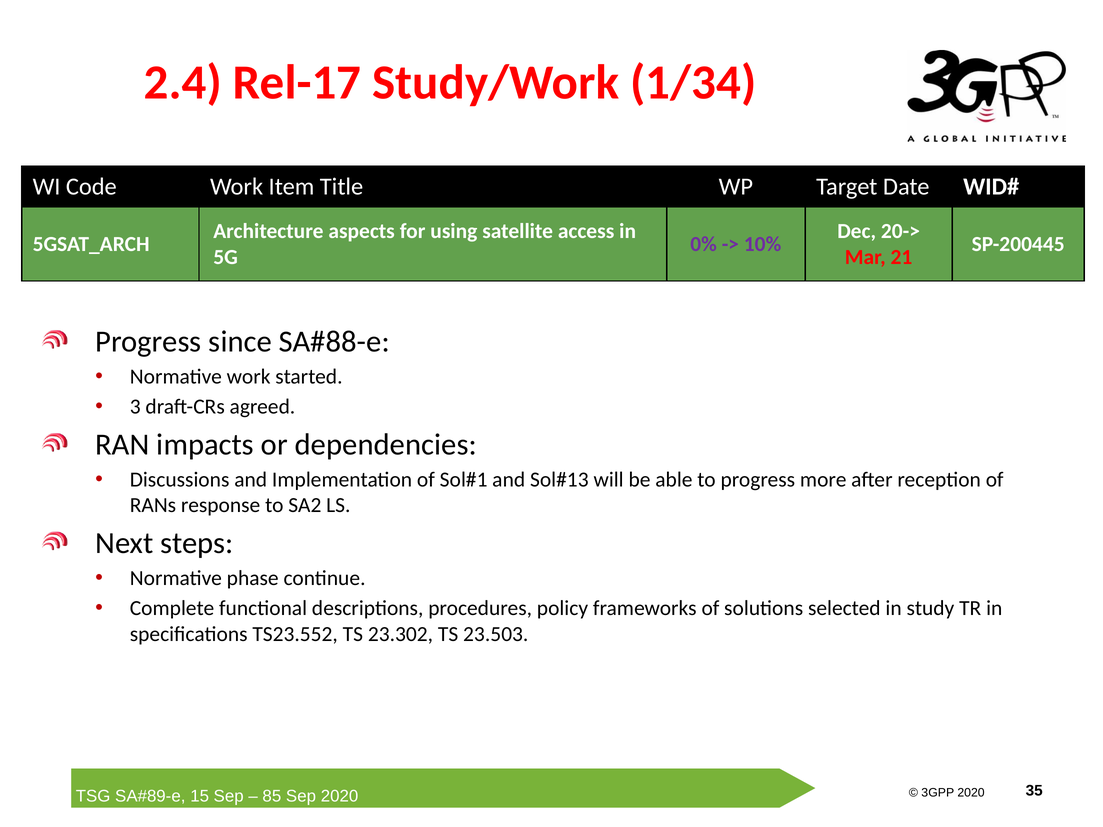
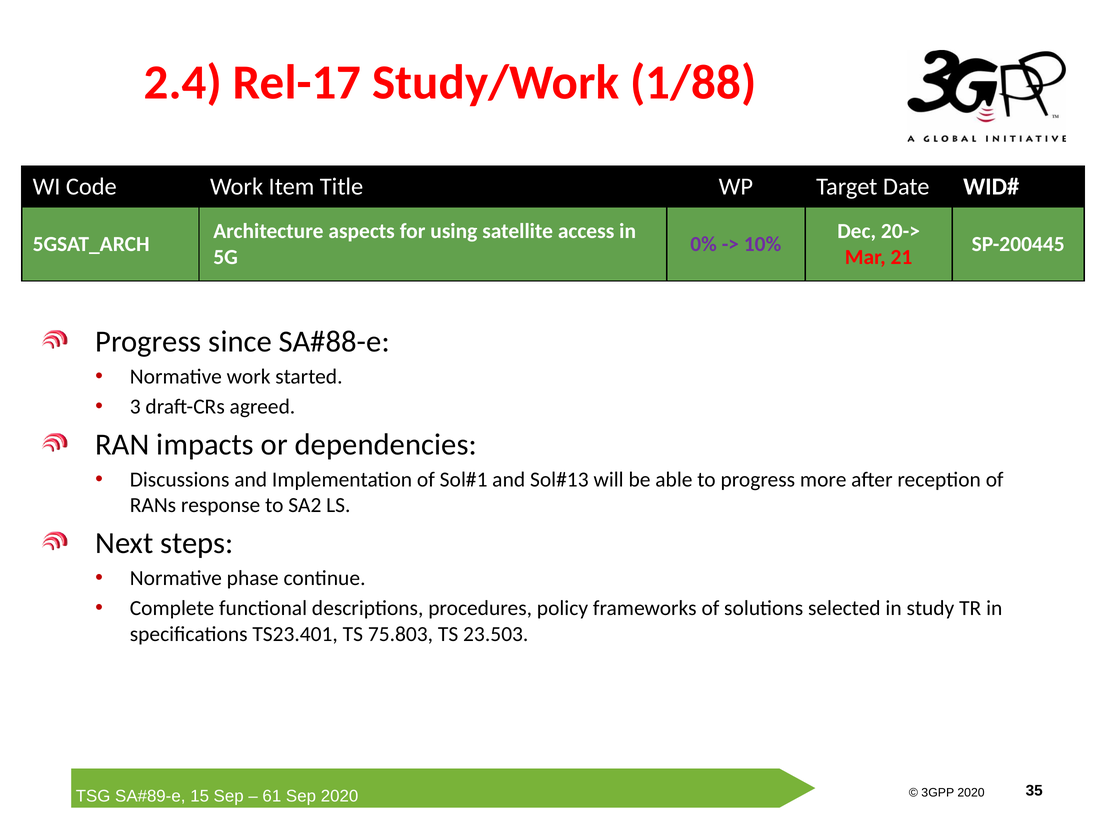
1/34: 1/34 -> 1/88 (693, 82)
TS23.552: TS23.552 -> TS23.401 (295, 634)
23.302: 23.302 -> 75.803 (400, 634)
85: 85 -> 61 (272, 796)
